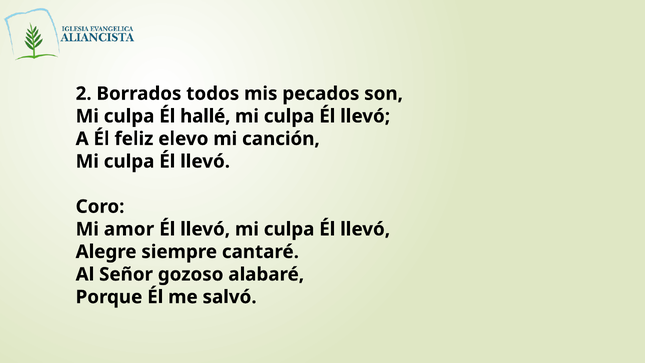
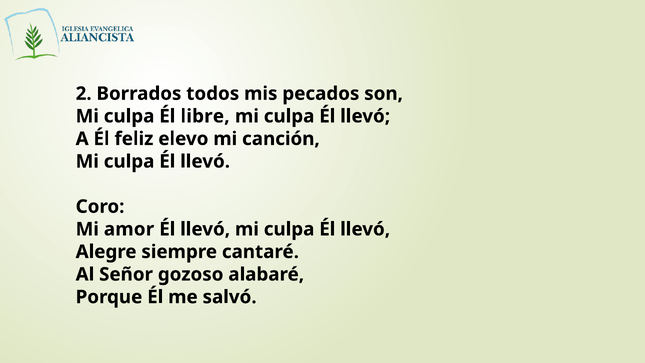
hallé: hallé -> libre (205, 116)
